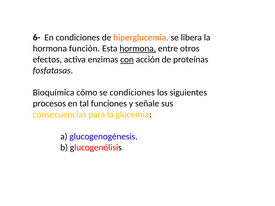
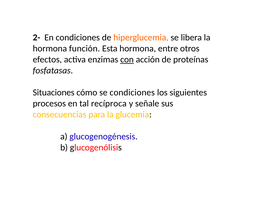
6-: 6- -> 2- (37, 38)
hormona underline: present -> none (138, 49)
Bioquímica: Bioquímica -> Situaciones (54, 93)
funciones: funciones -> recíproca (109, 104)
